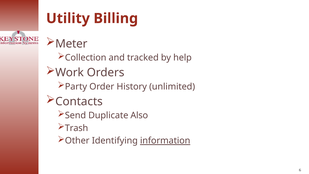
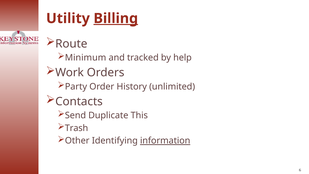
Billing underline: none -> present (116, 18)
Meter: Meter -> Route (71, 44)
Collection: Collection -> Minimum (86, 58)
Also: Also -> This (139, 115)
